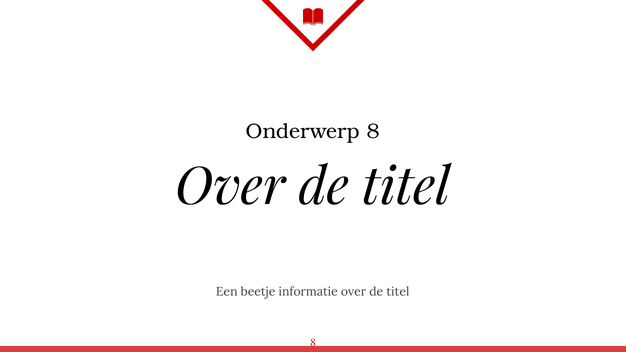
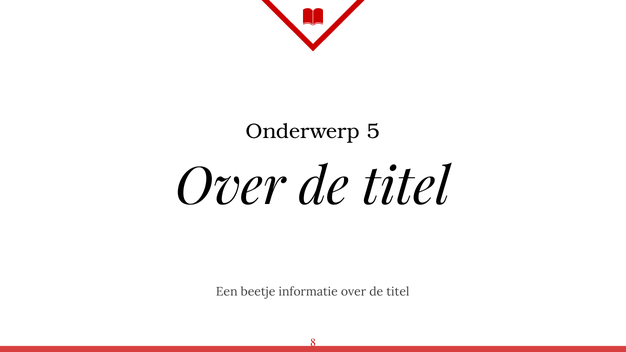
Onderwerp 8: 8 -> 5 (373, 131)
